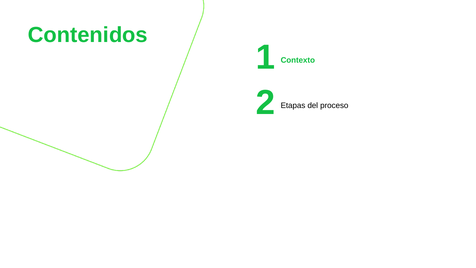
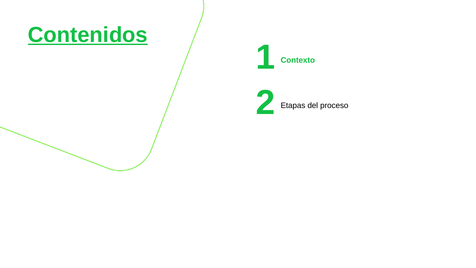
Contenidos underline: none -> present (88, 35)
